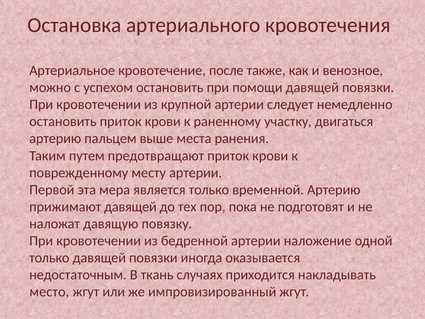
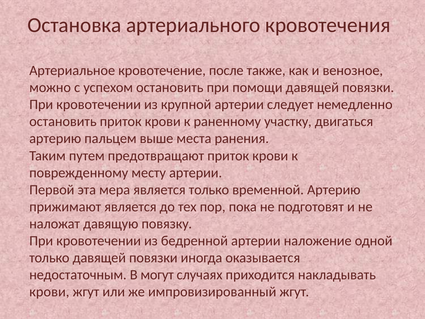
прижимают давящей: давящей -> является (130, 207)
ткань: ткань -> могут (157, 275)
место: место -> крови (49, 292)
